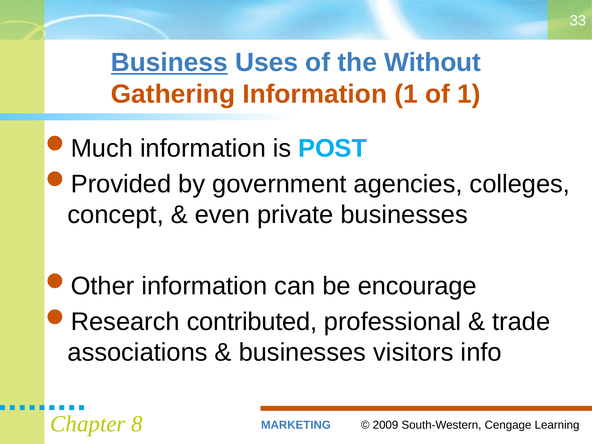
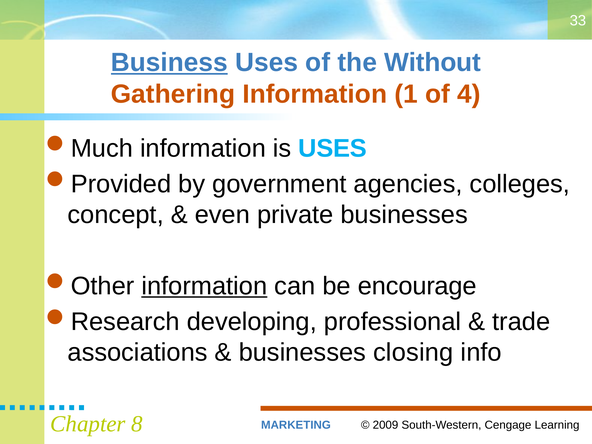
of 1: 1 -> 4 (469, 94)
is POST: POST -> USES (333, 148)
information underline: none -> present (204, 286)
contributed: contributed -> developing (252, 322)
visitors: visitors -> closing (413, 352)
